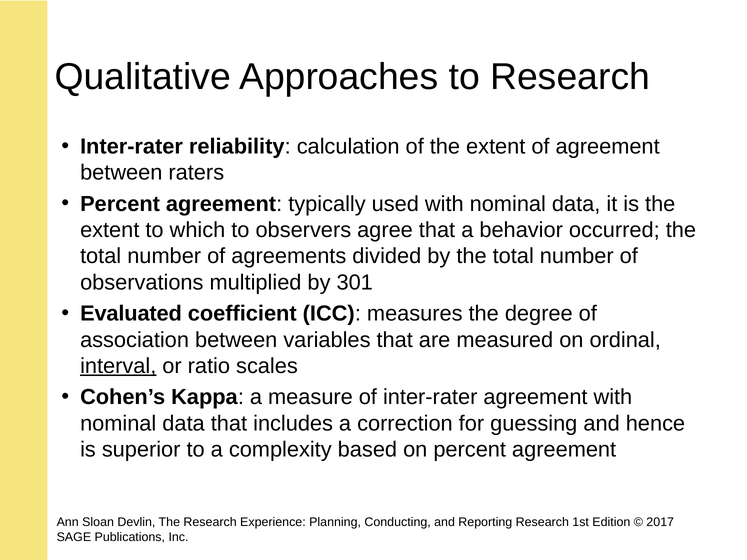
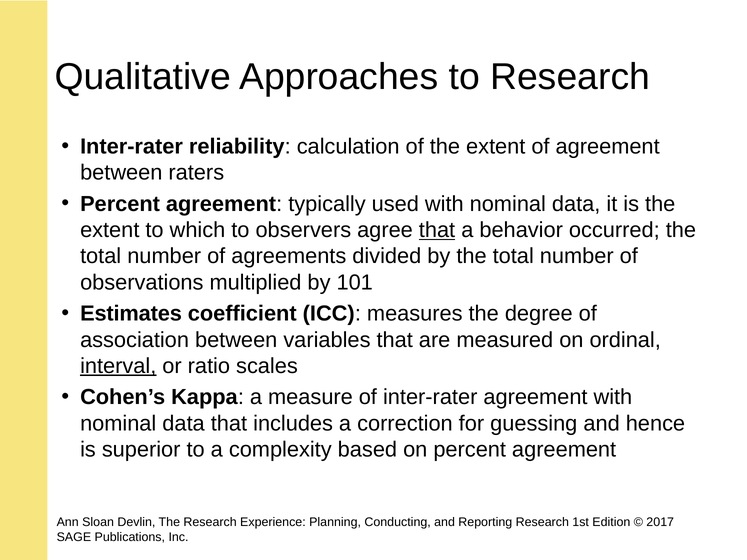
that underline: none -> present (437, 230)
301: 301 -> 101 (355, 283)
Evaluated: Evaluated -> Estimates (131, 314)
